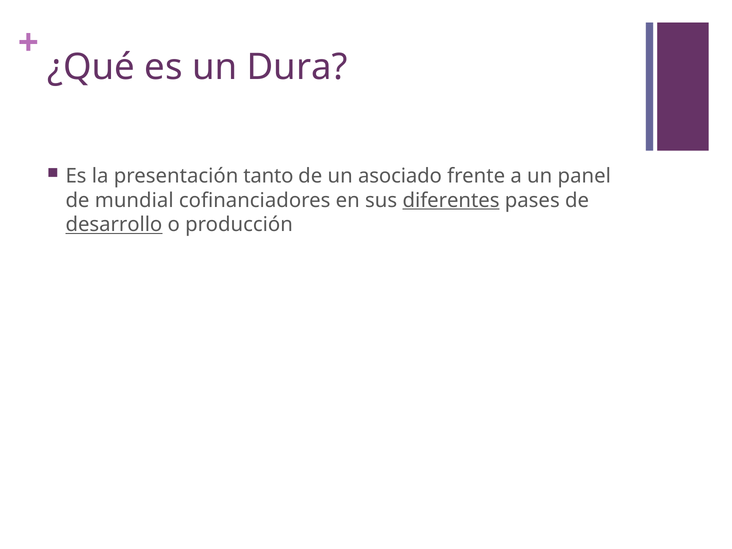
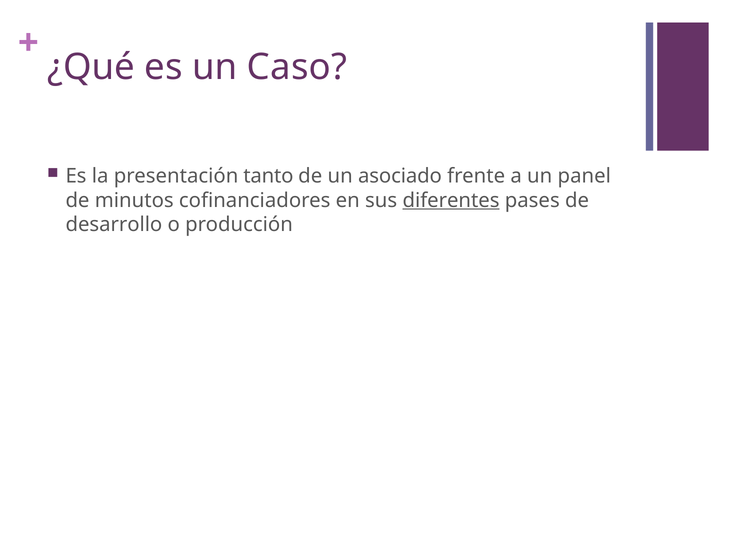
Dura: Dura -> Caso (297, 67)
mundial: mundial -> minutos (134, 200)
desarrollo underline: present -> none (114, 225)
